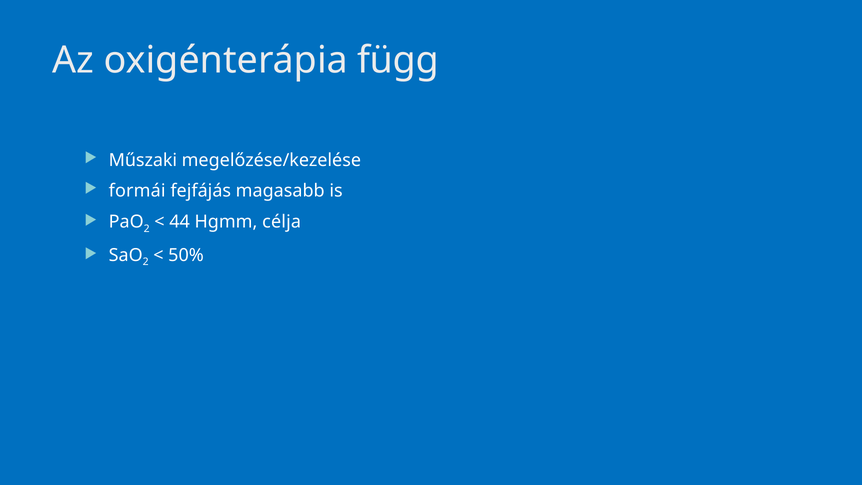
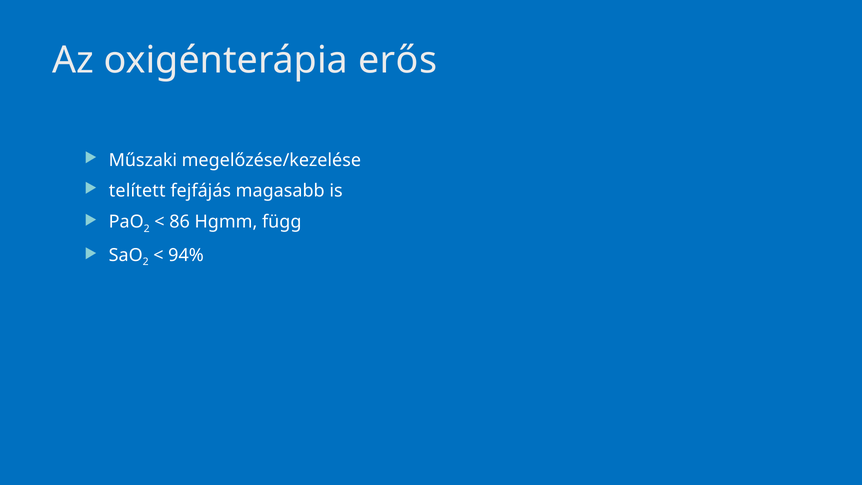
függ: függ -> erős (398, 61)
formái: formái -> telített (137, 191)
44: 44 -> 86 (180, 222)
célja: célja -> függ (282, 222)
50%: 50% -> 94% (186, 255)
